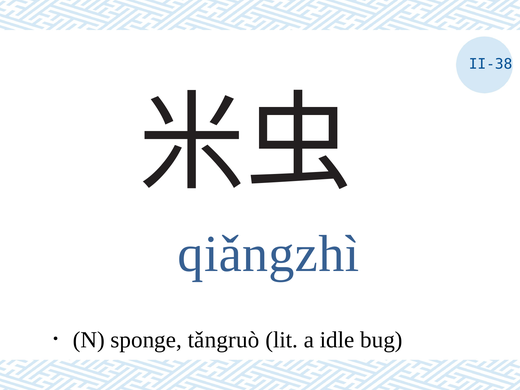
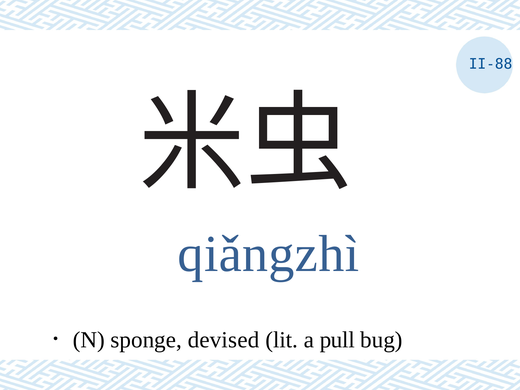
II-38: II-38 -> II-88 (491, 64)
tǎngruò: tǎngruò -> devised (224, 340)
idle: idle -> pull (337, 340)
